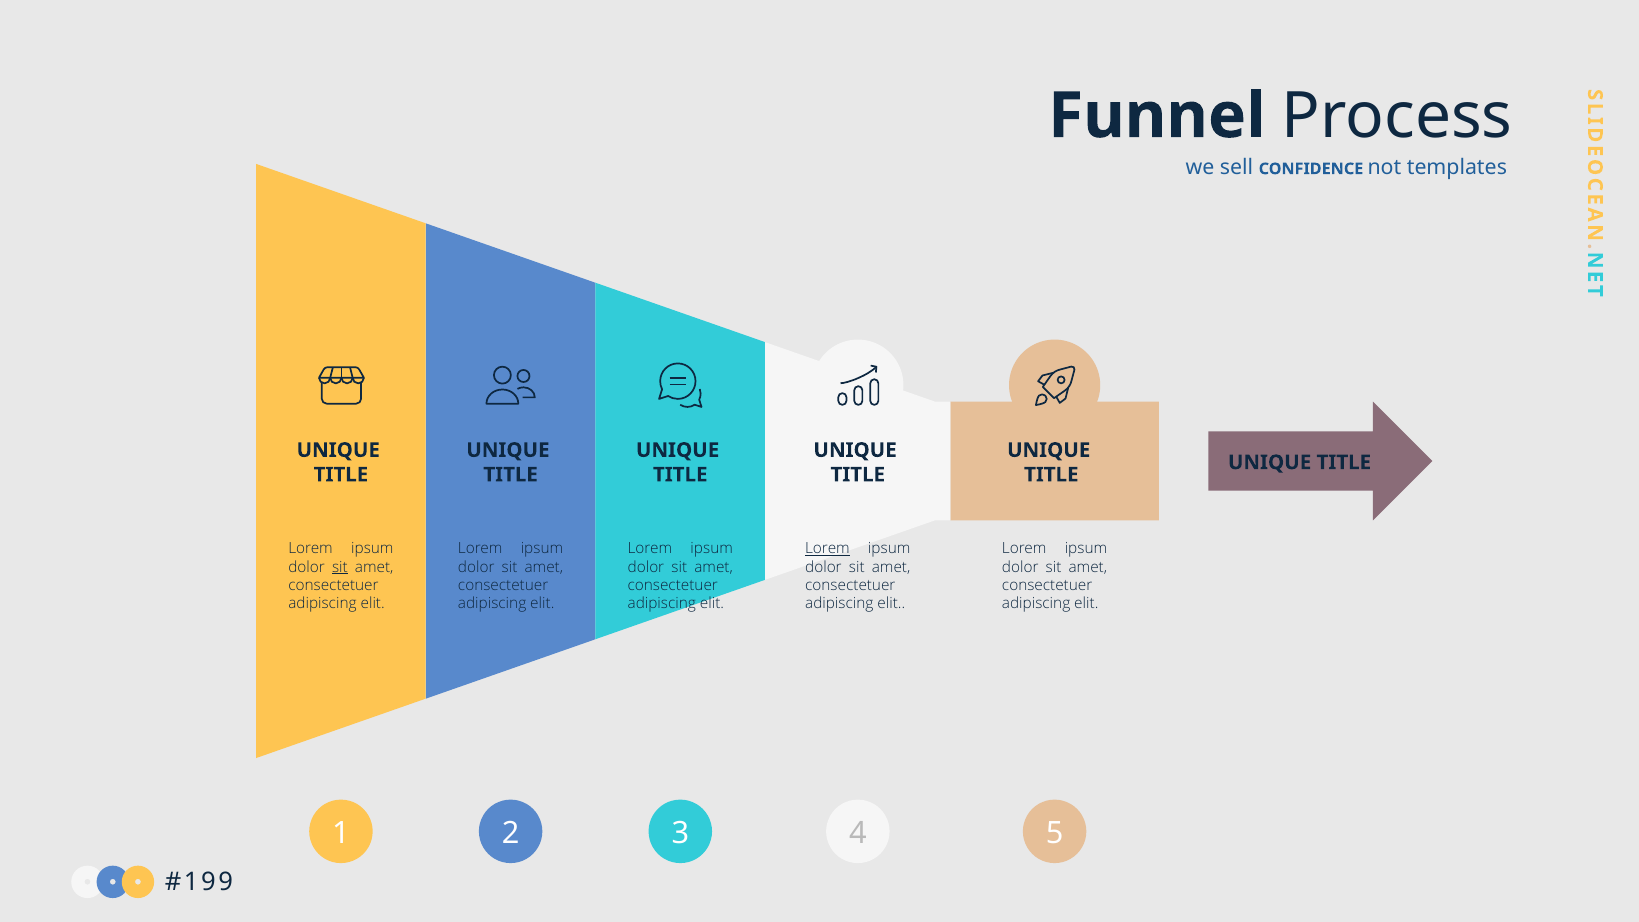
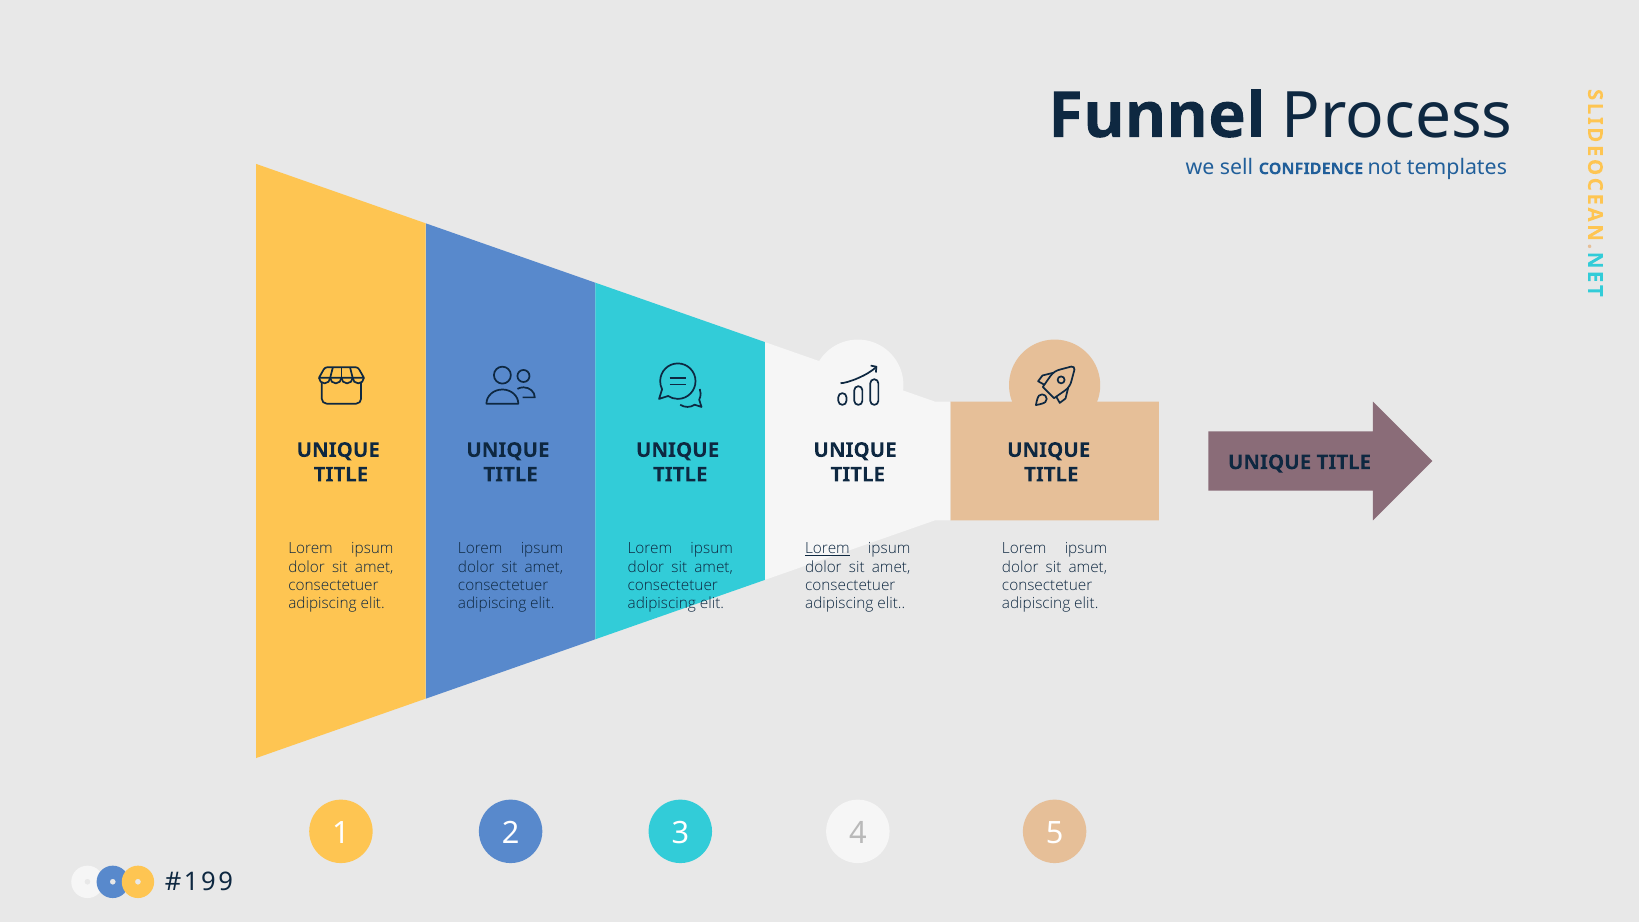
sit underline: present -> none (340, 567)
